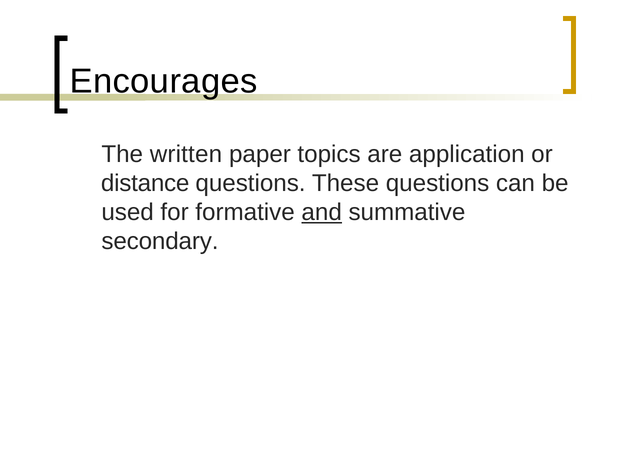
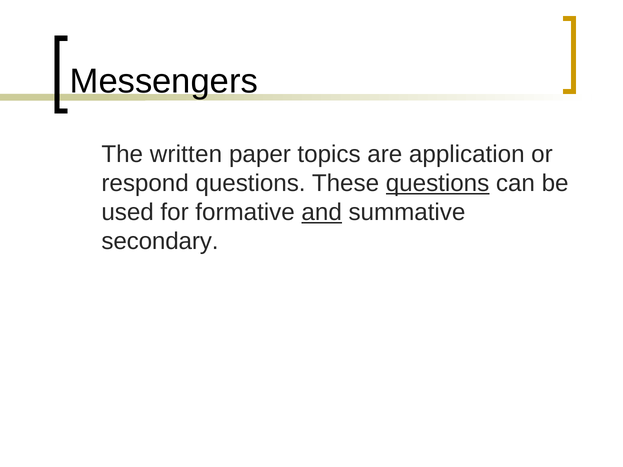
Encourages: Encourages -> Messengers (164, 81)
distance: distance -> respond (145, 183)
questions underline: none -> present (438, 183)
